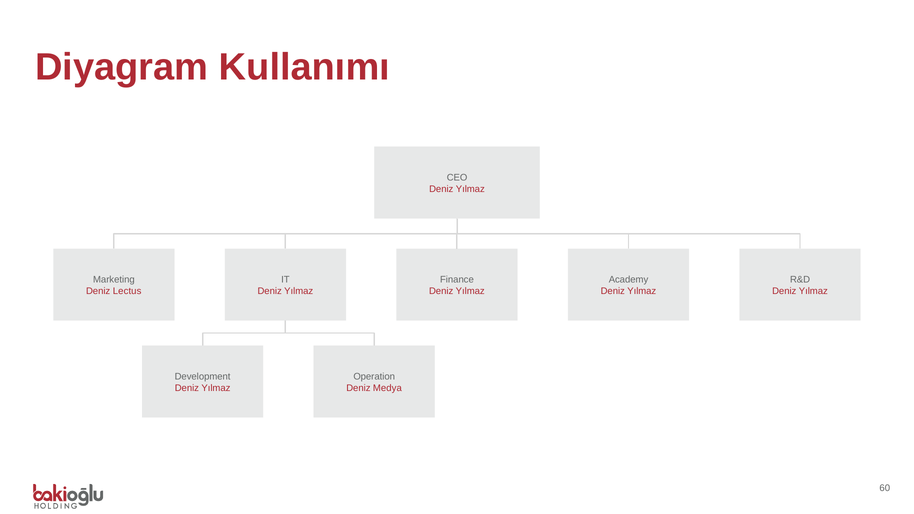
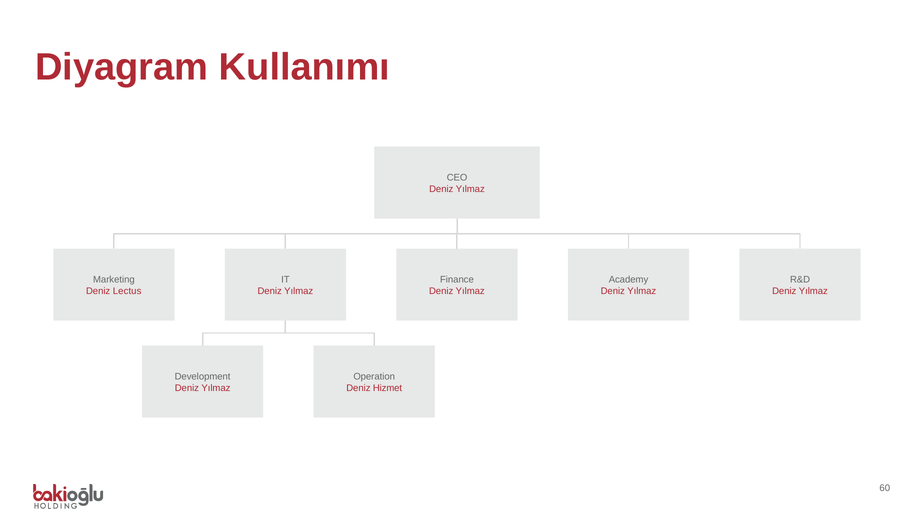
Medya: Medya -> Hizmet (387, 388)
